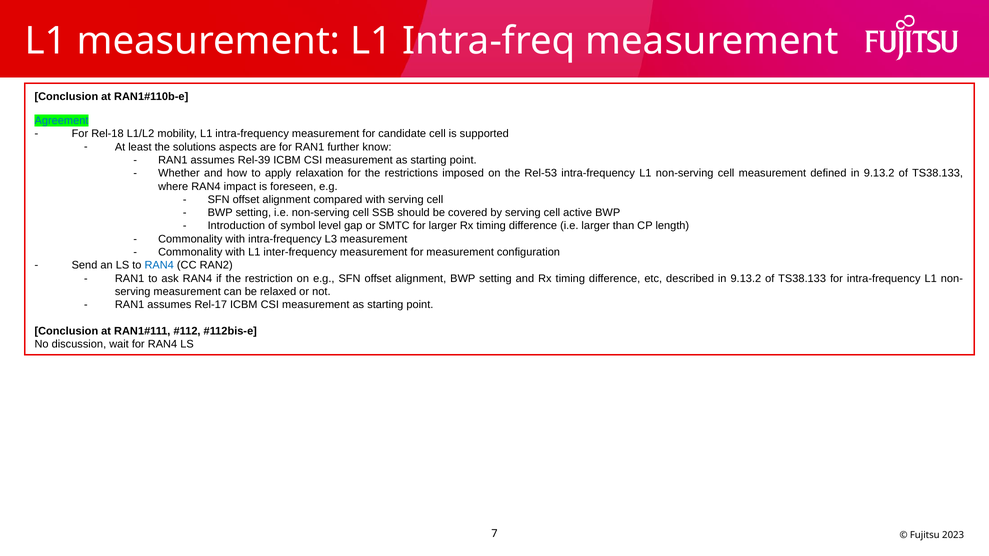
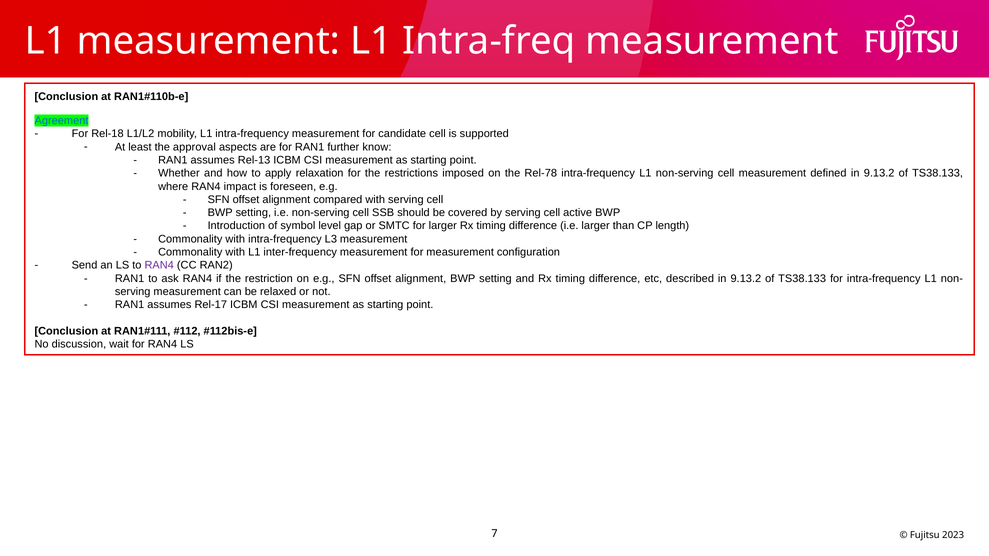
solutions: solutions -> approval (194, 147)
Rel-39: Rel-39 -> Rel-13 (254, 160)
Rel-53: Rel-53 -> Rel-78 (541, 173)
RAN4 colour: blue -> purple (159, 265)
